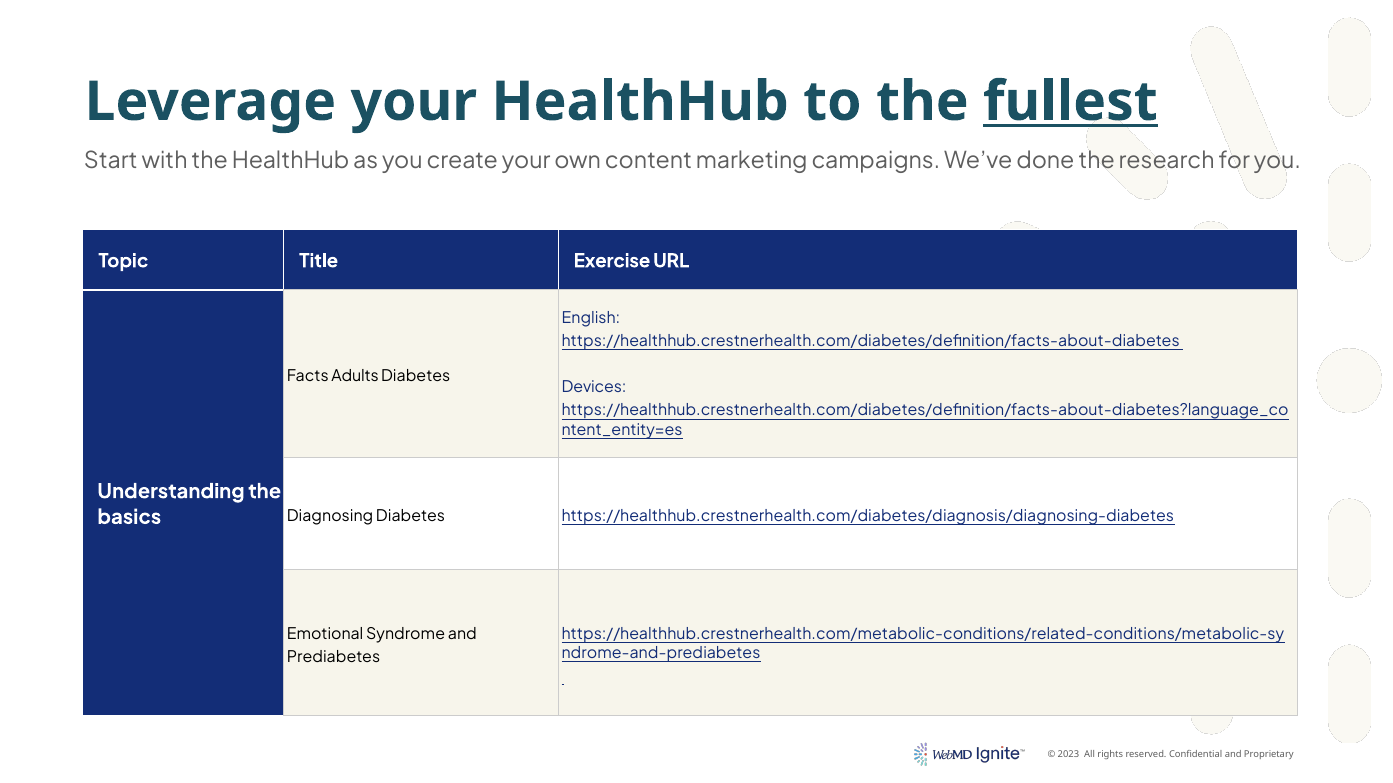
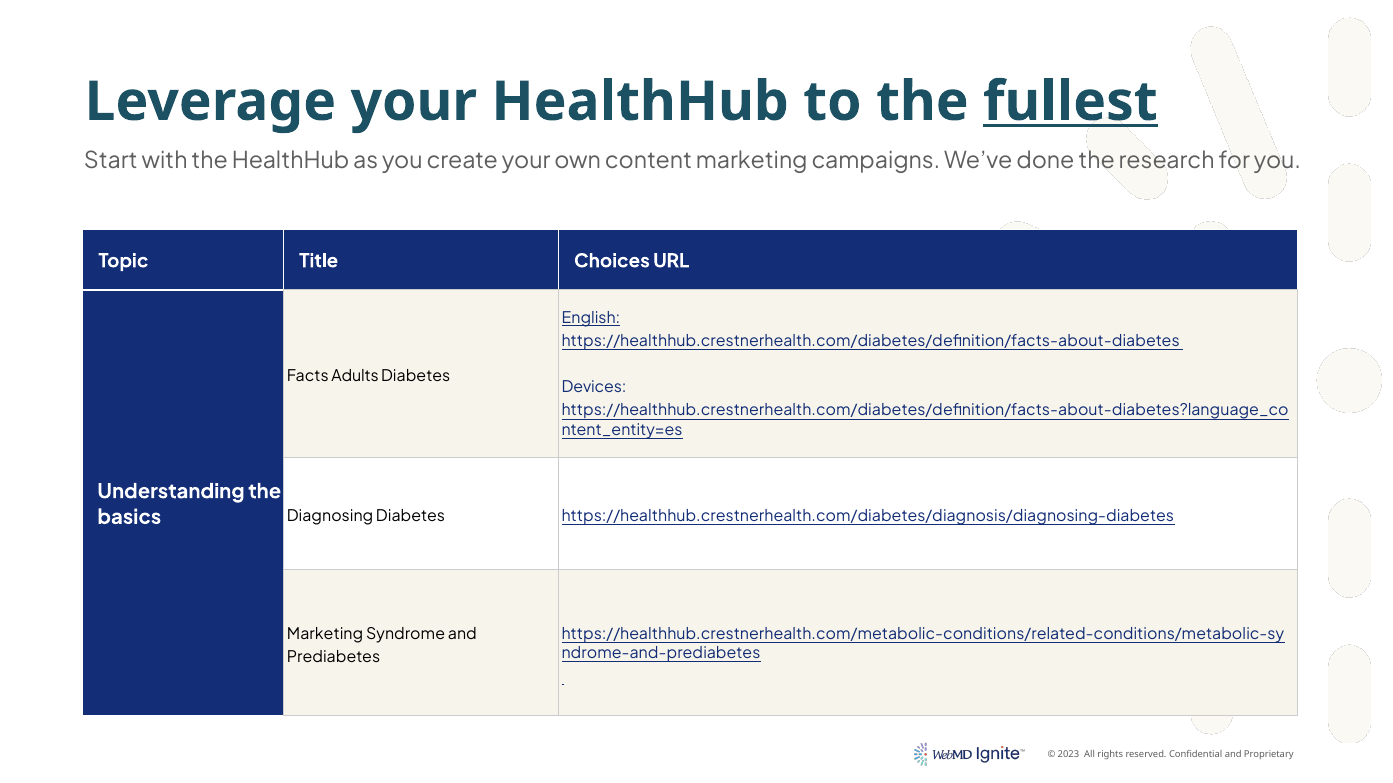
Exercise: Exercise -> Choices (612, 261)
English underline: none -> present (591, 319)
Emotional: Emotional -> Marketing (325, 634)
